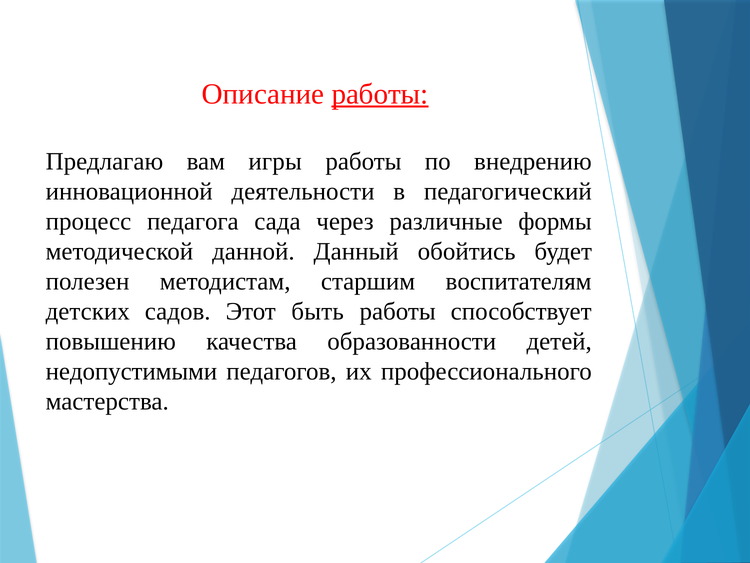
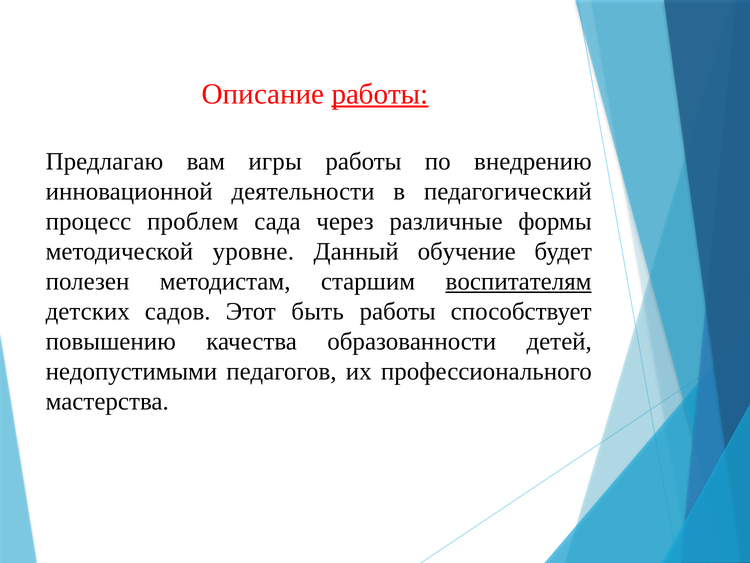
педагога: педагога -> проблем (193, 221)
данной: данной -> уровне (253, 251)
обойтись: обойтись -> обучение (467, 251)
воспитателям underline: none -> present (519, 281)
